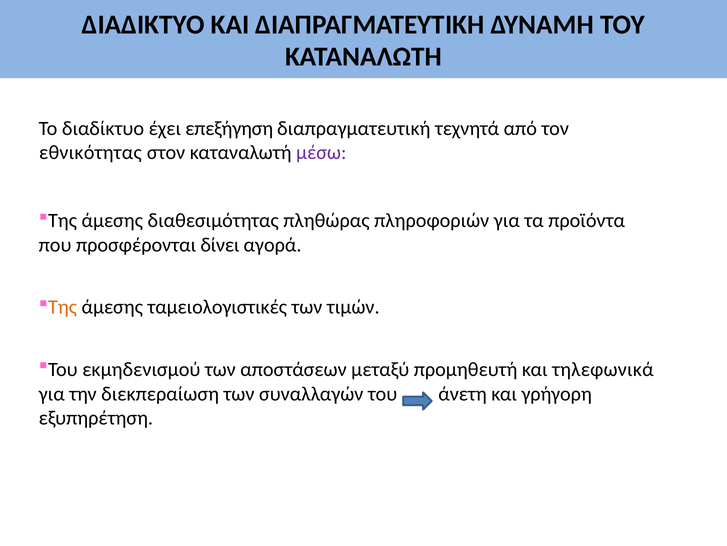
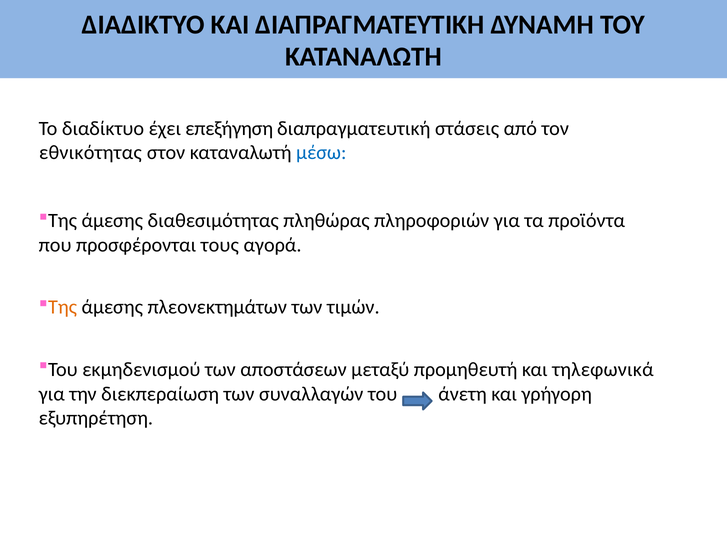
τεχνητά: τεχνητά -> στάσεις (467, 128)
μέσω colour: purple -> blue (321, 153)
δίνει: δίνει -> τους (220, 245)
ταμειολογιστικές: ταμειολογιστικές -> πλεονεκτημάτων (217, 307)
